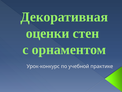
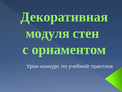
оценки: оценки -> модуля (48, 33)
